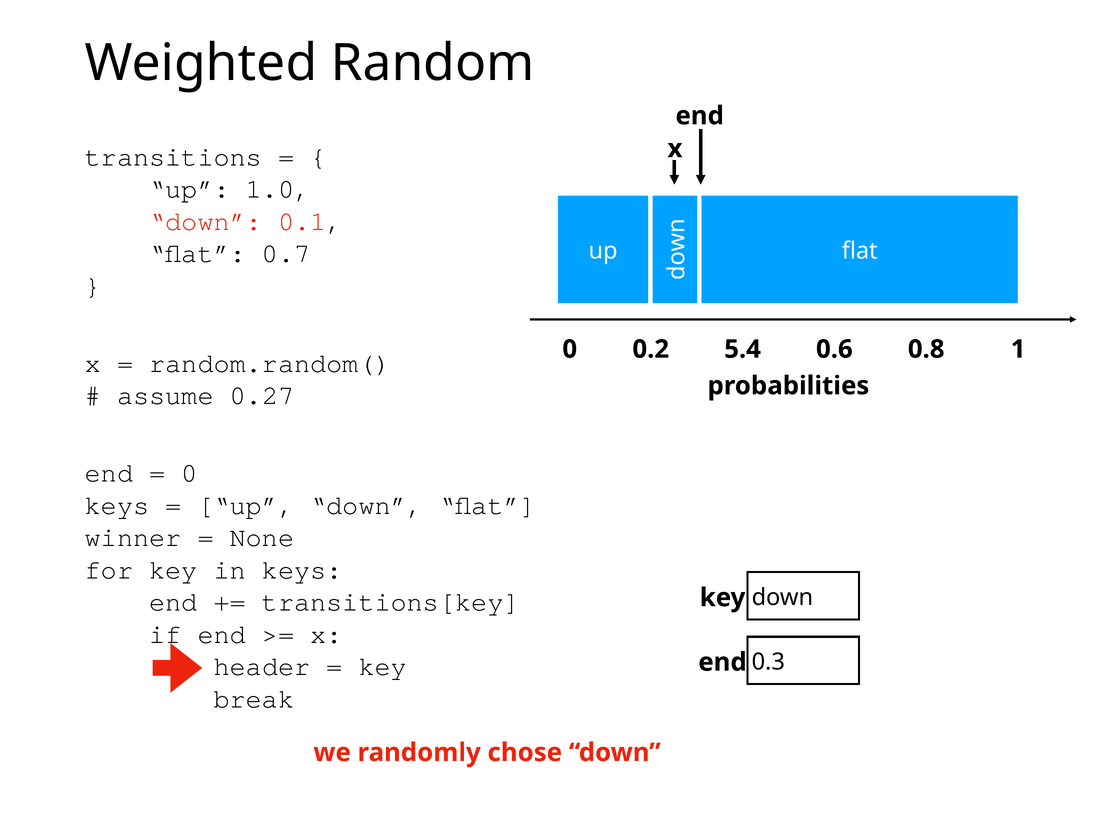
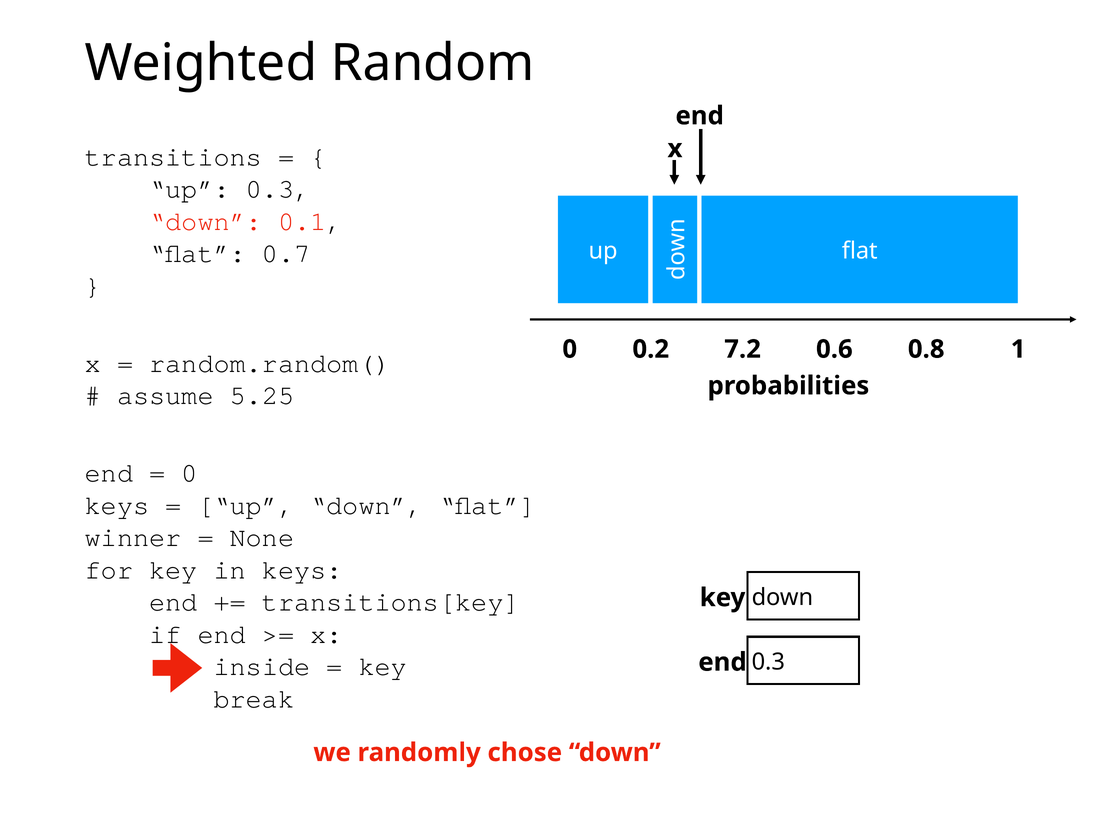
up 1.0: 1.0 -> 0.3 (278, 189)
5.4: 5.4 -> 7.2 (743, 349)
0.27: 0.27 -> 5.25 (262, 395)
header: header -> inside (262, 666)
